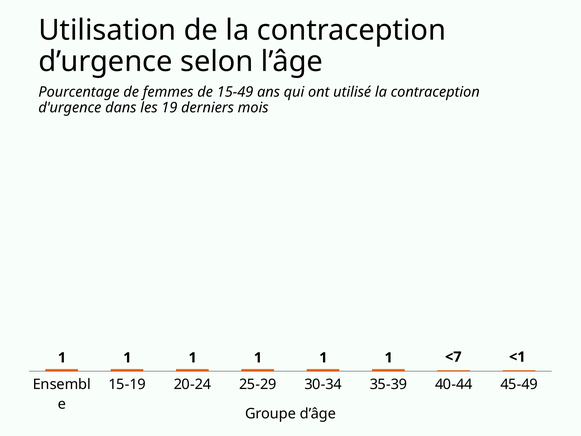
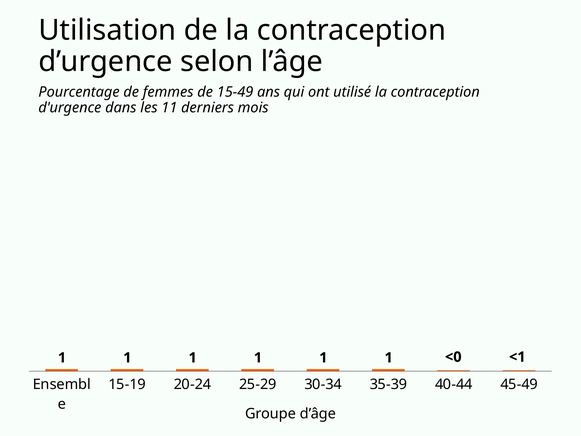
19: 19 -> 11 (169, 108)
<7: <7 -> <0 (453, 357)
